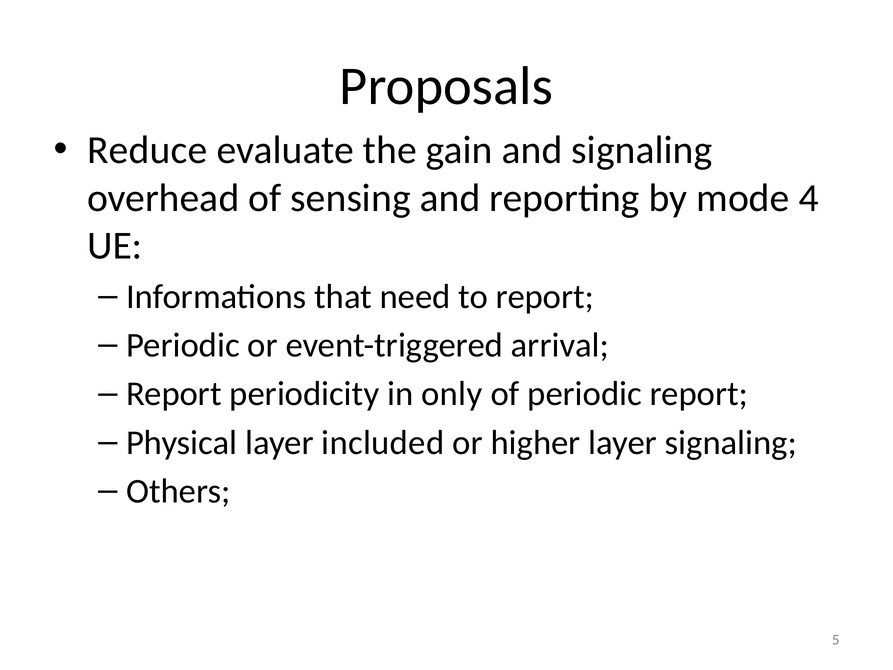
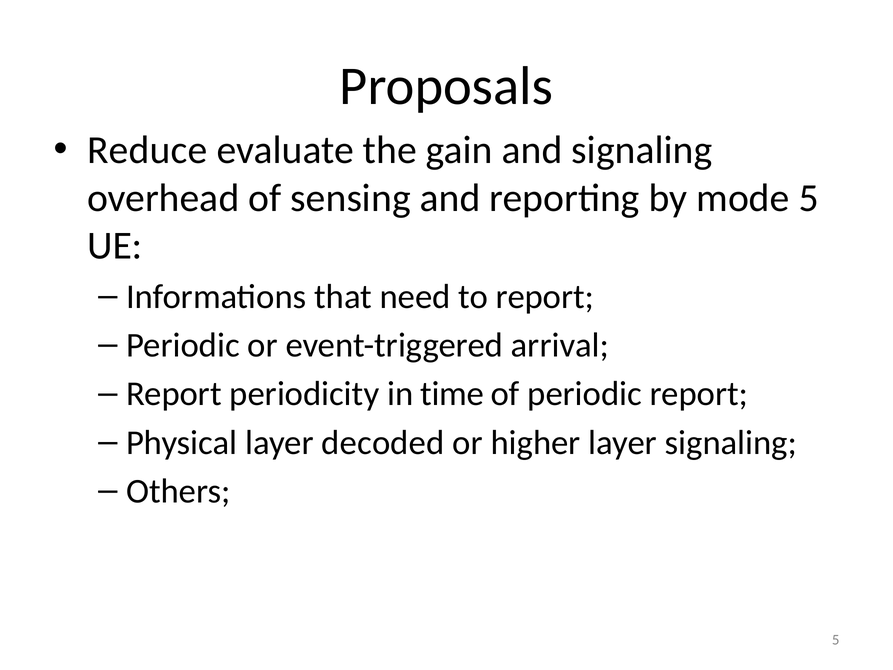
mode 4: 4 -> 5 (809, 198)
only: only -> time (452, 394)
included: included -> decoded (383, 442)
